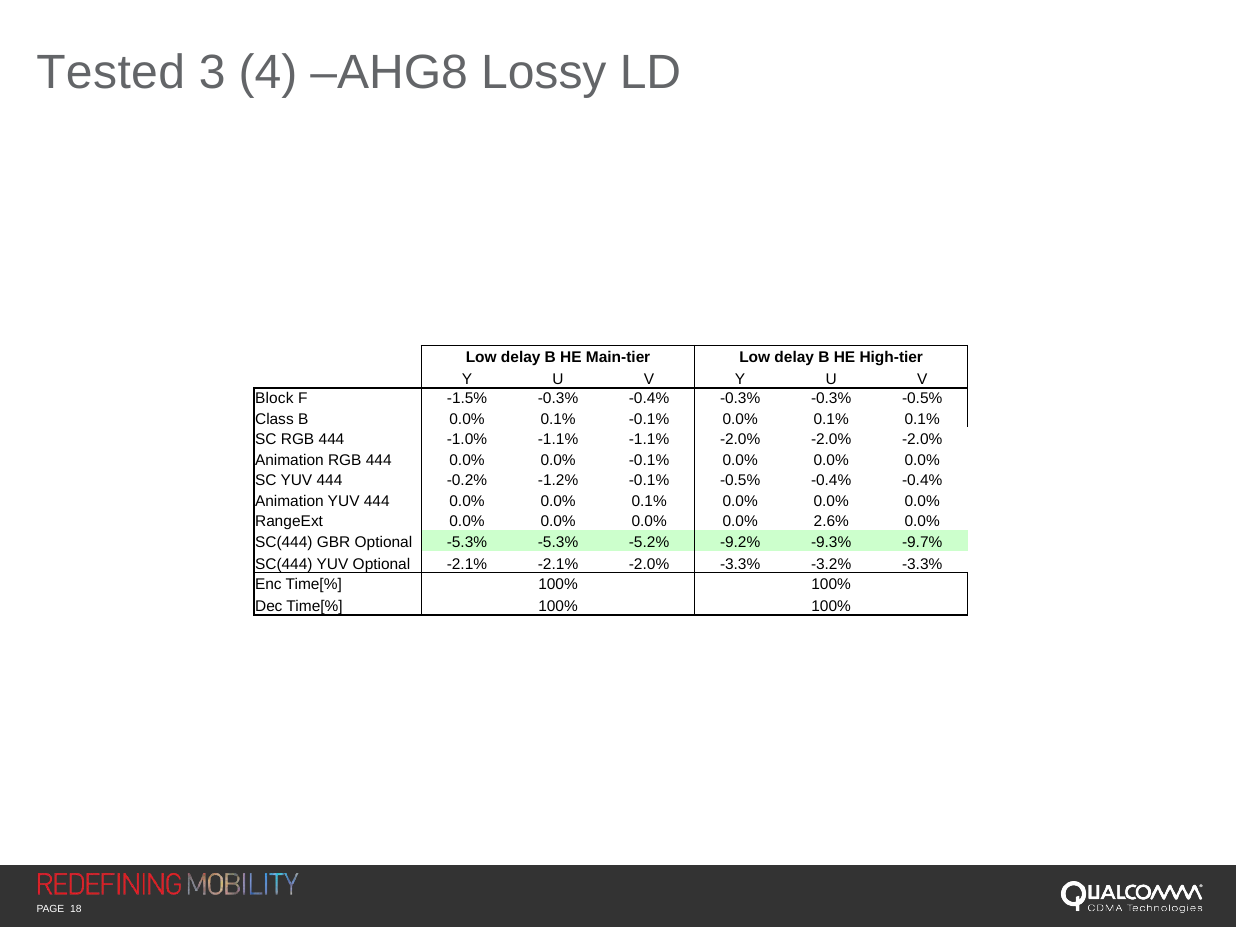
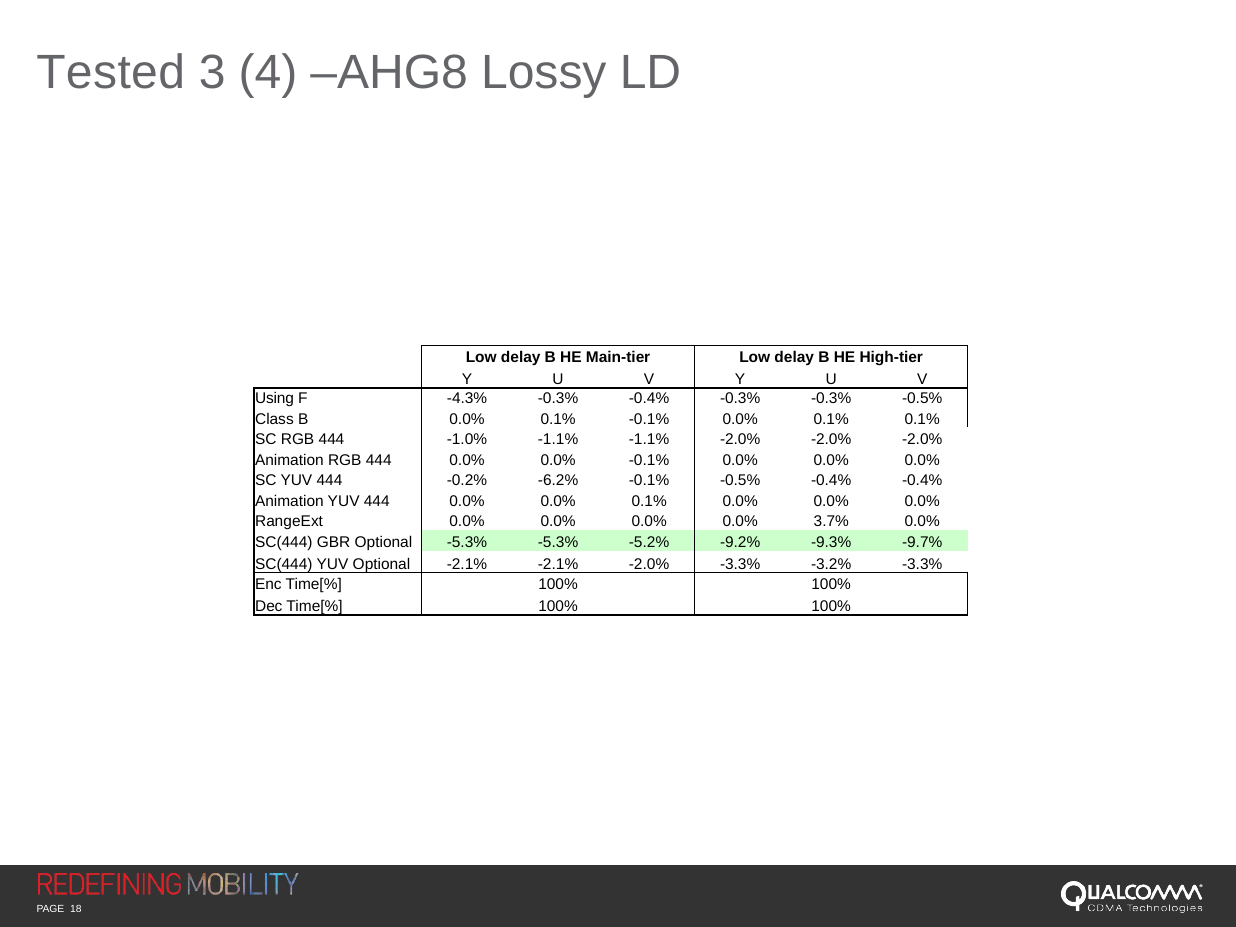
Block: Block -> Using (275, 398)
-1.5%: -1.5% -> -4.3% (467, 398)
-1.2%: -1.2% -> -6.2% (558, 481)
2.6%: 2.6% -> 3.7% (831, 522)
